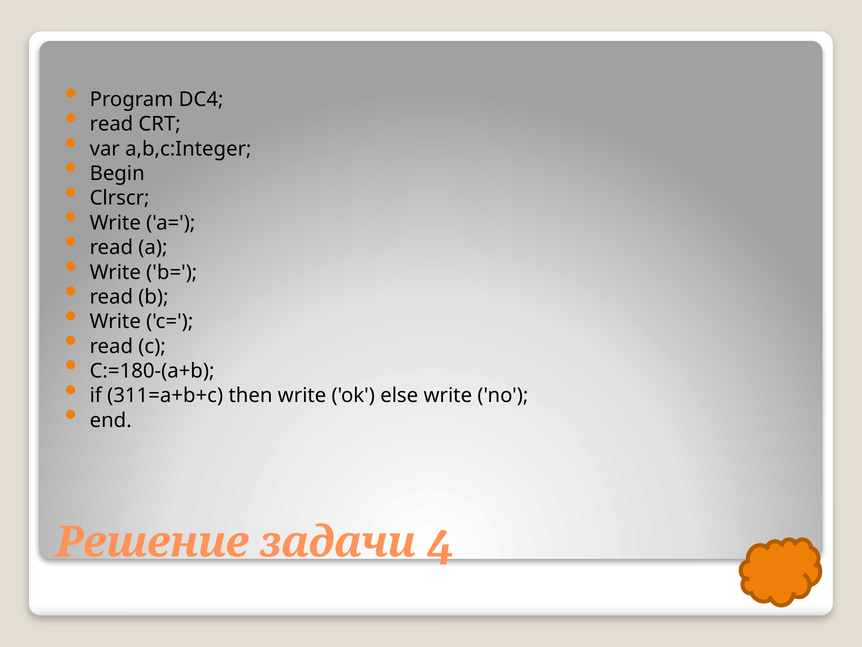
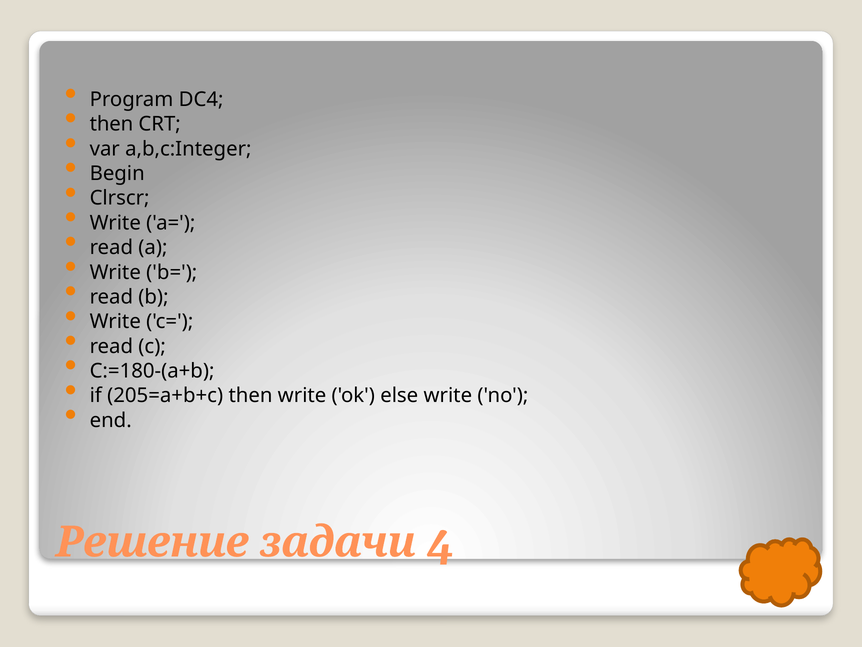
read: read -> then (111, 124)
311=a+b+c: 311=a+b+c -> 205=a+b+c (165, 395)
